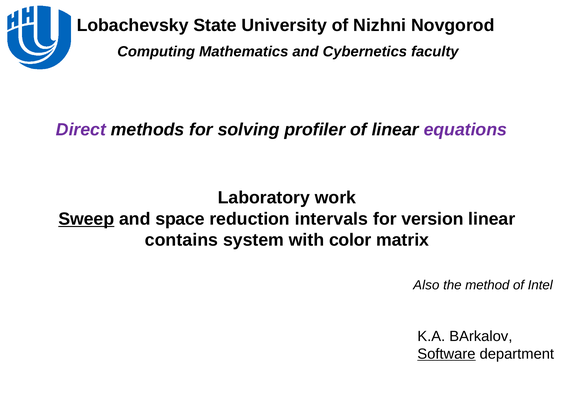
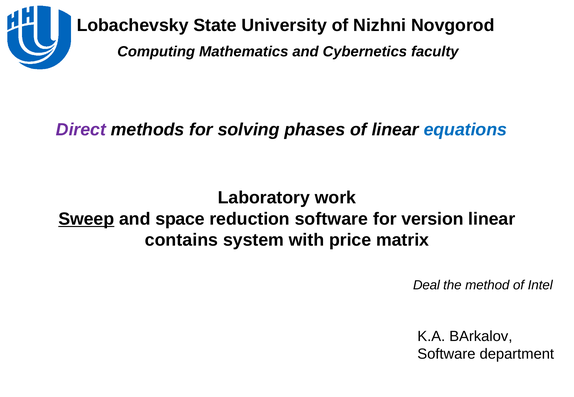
profiler: profiler -> phases (315, 130)
equations colour: purple -> blue (465, 130)
reduction intervals: intervals -> software (331, 219)
color: color -> price (350, 240)
Also: Also -> Deal (426, 285)
Software underline: present -> none (446, 354)
